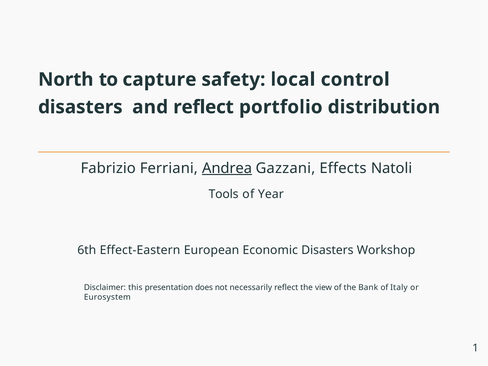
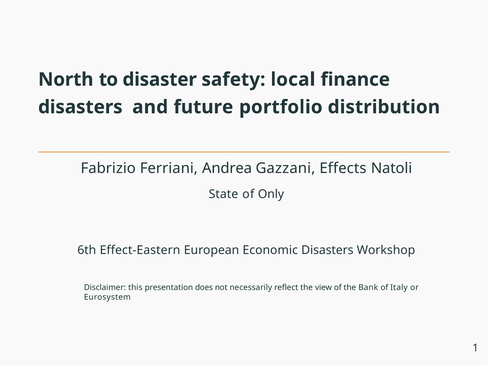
capture: capture -> disaster (160, 80)
control: control -> finance (355, 80)
and reflect: reflect -> future (203, 107)
Andrea underline: present -> none (227, 168)
Tools: Tools -> State (223, 194)
Year: Year -> Only (271, 194)
